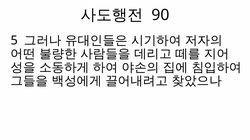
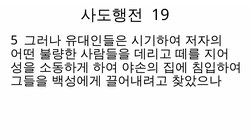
90: 90 -> 19 (160, 15)
